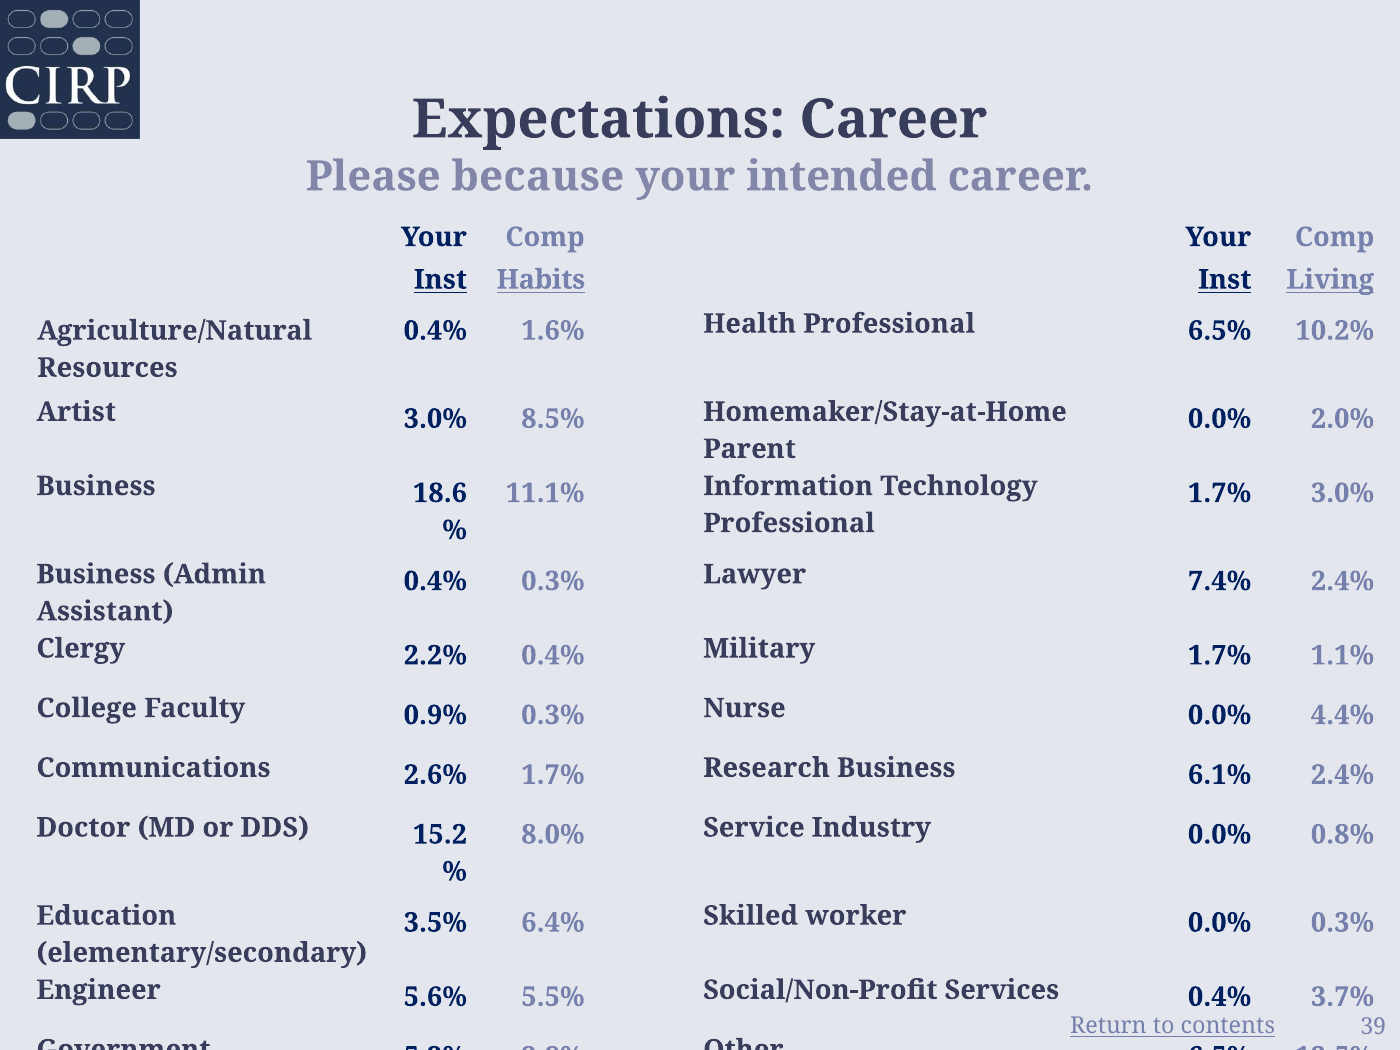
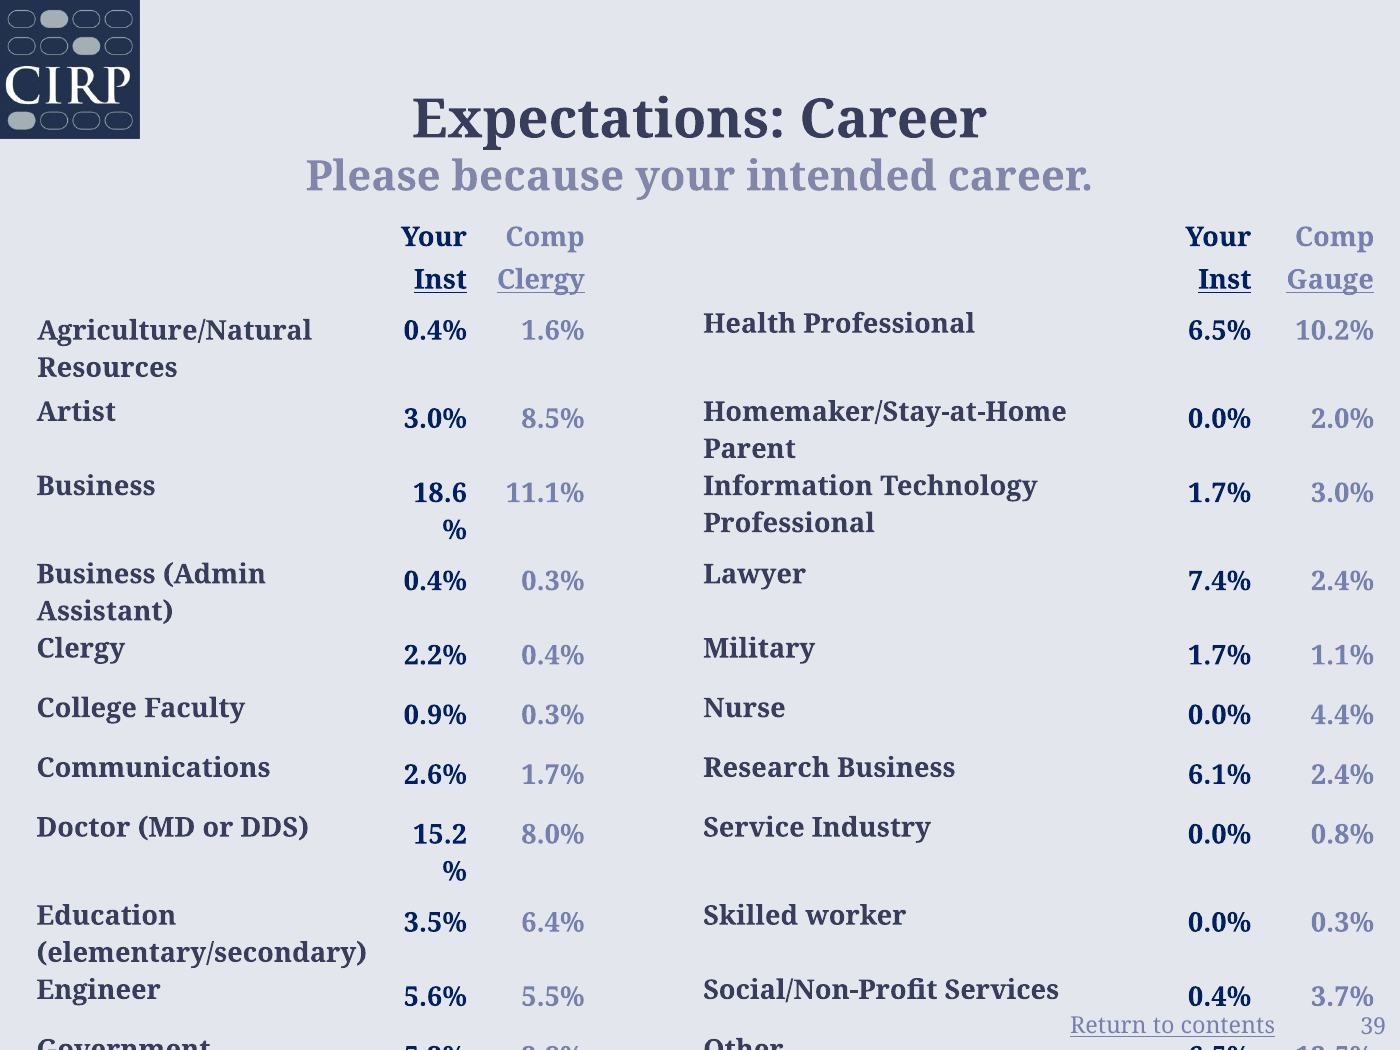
Habits: Habits -> Clergy (541, 280)
Living: Living -> Gauge (1330, 280)
